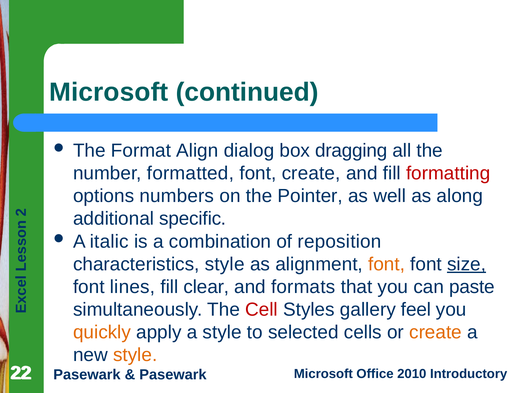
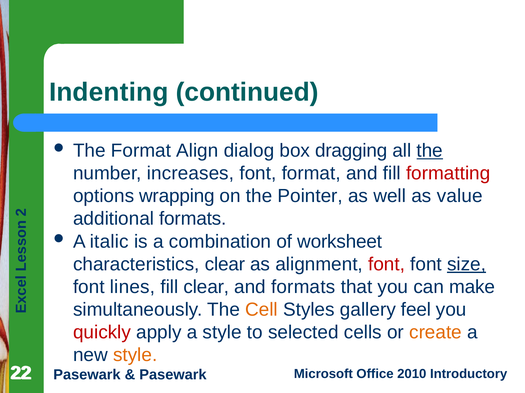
Microsoft: Microsoft -> Indenting (109, 92)
the underline: none -> present (430, 151)
formatted: formatted -> increases (190, 174)
font create: create -> format (311, 174)
numbers: numbers -> wrapping (177, 196)
along: along -> value (460, 196)
additional specific: specific -> formats (193, 219)
reposition: reposition -> worksheet (340, 242)
characteristics style: style -> clear (225, 265)
font colour: orange -> red (387, 265)
paste: paste -> make (472, 287)
Cell colour: red -> orange (261, 310)
quickly colour: orange -> red (102, 333)
